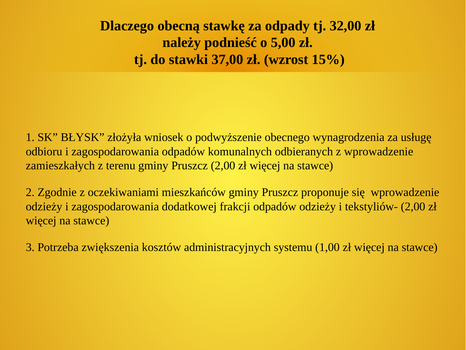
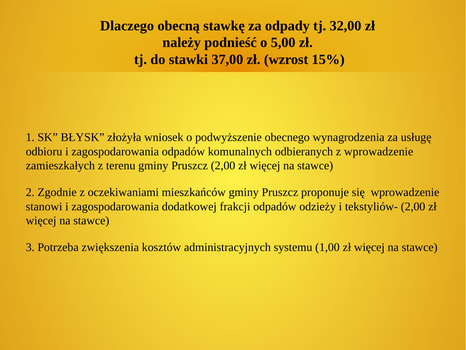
odzieży: odzieży -> stanowi (44, 206)
